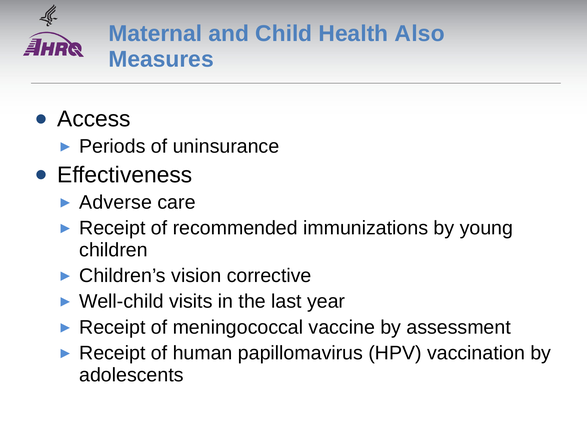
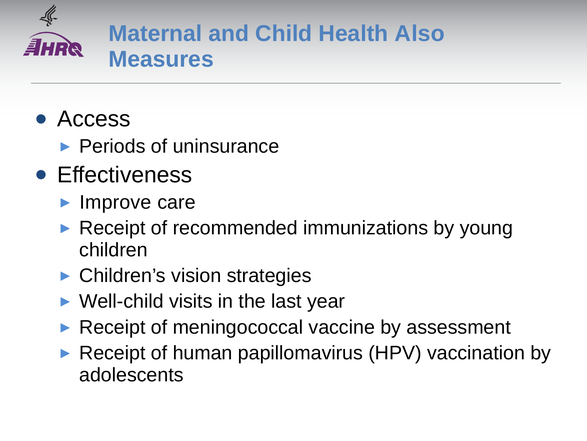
Adverse: Adverse -> Improve (116, 202)
corrective: corrective -> strategies (269, 275)
